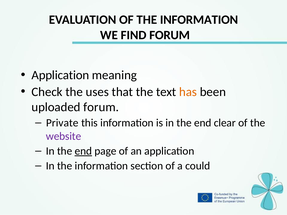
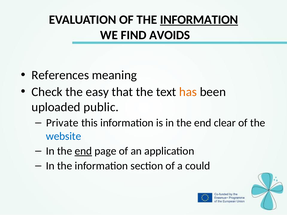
INFORMATION underline: none -> present (199, 20)
FIND FORUM: FORUM -> AVOIDS (170, 35)
Application: Application -> References (60, 75)
uses: uses -> easy (97, 92)
uploaded forum: forum -> public (101, 107)
website colour: purple -> blue (64, 136)
